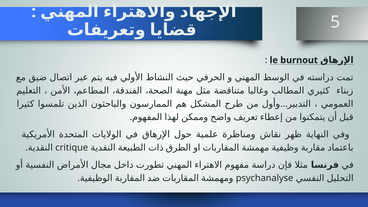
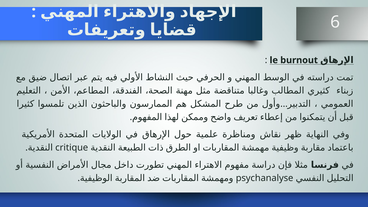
5: 5 -> 6 (335, 22)
